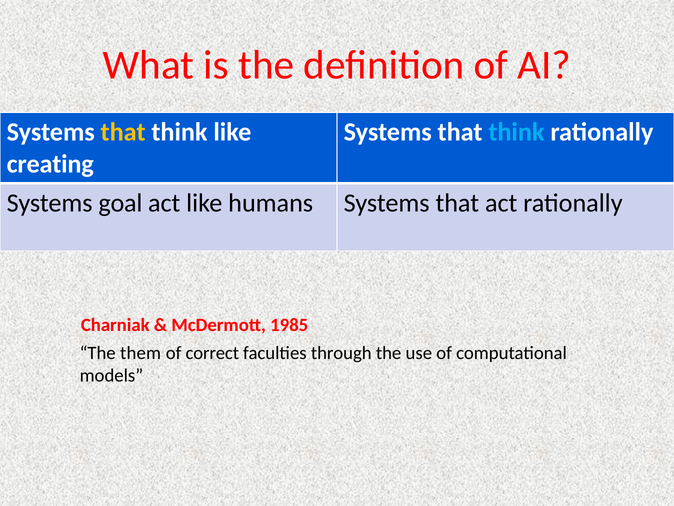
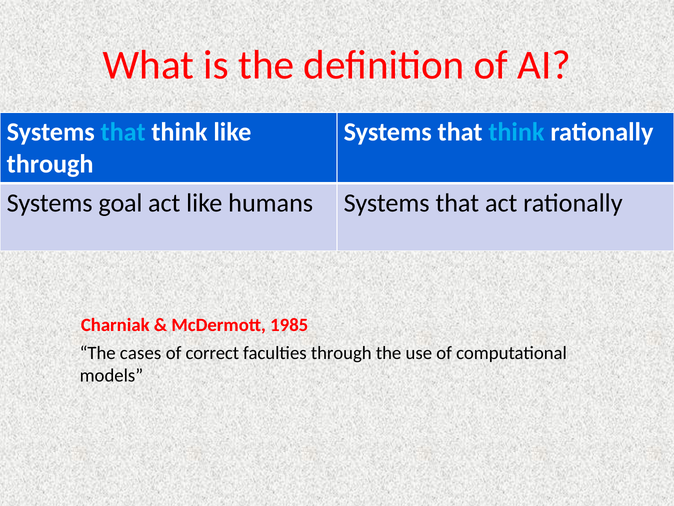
that colour: yellow -> light blue (123, 132)
creating: creating -> through (50, 164)
them: them -> cases (141, 353)
